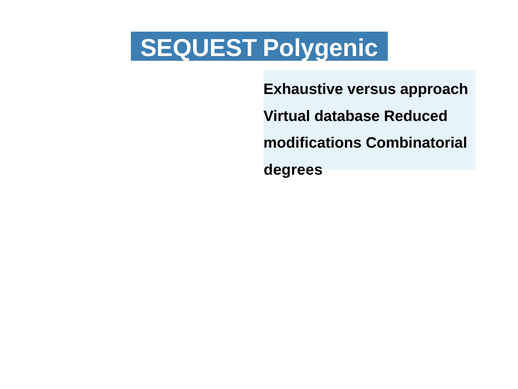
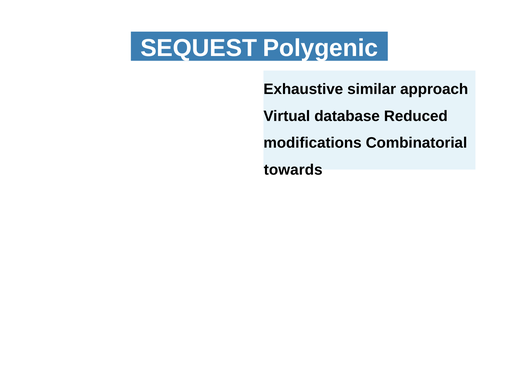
versus: versus -> similar (372, 89)
degrees: degrees -> towards (293, 169)
